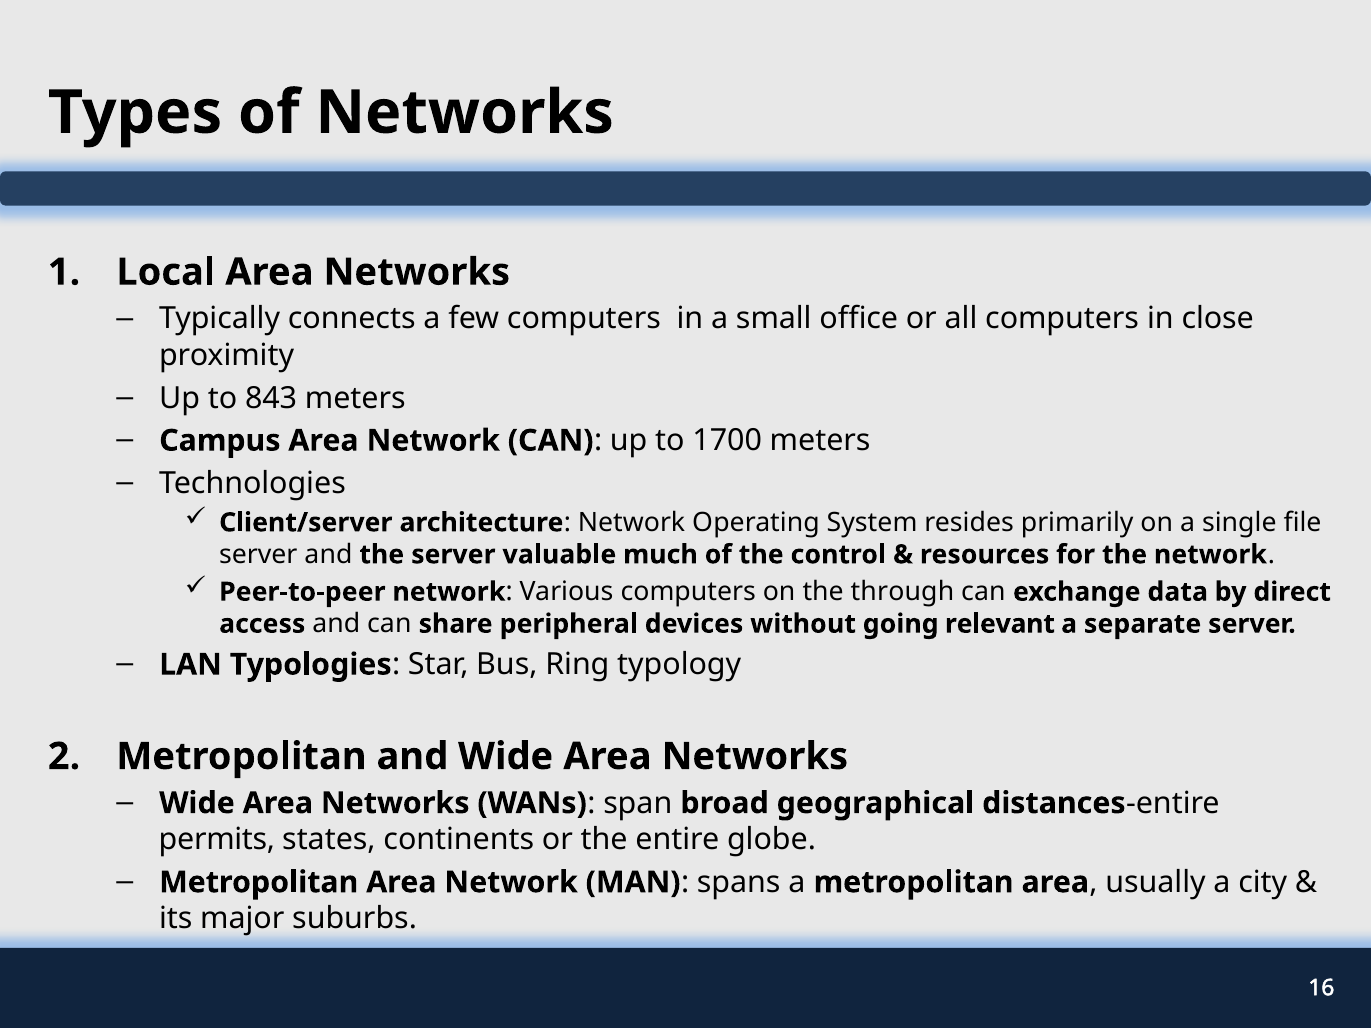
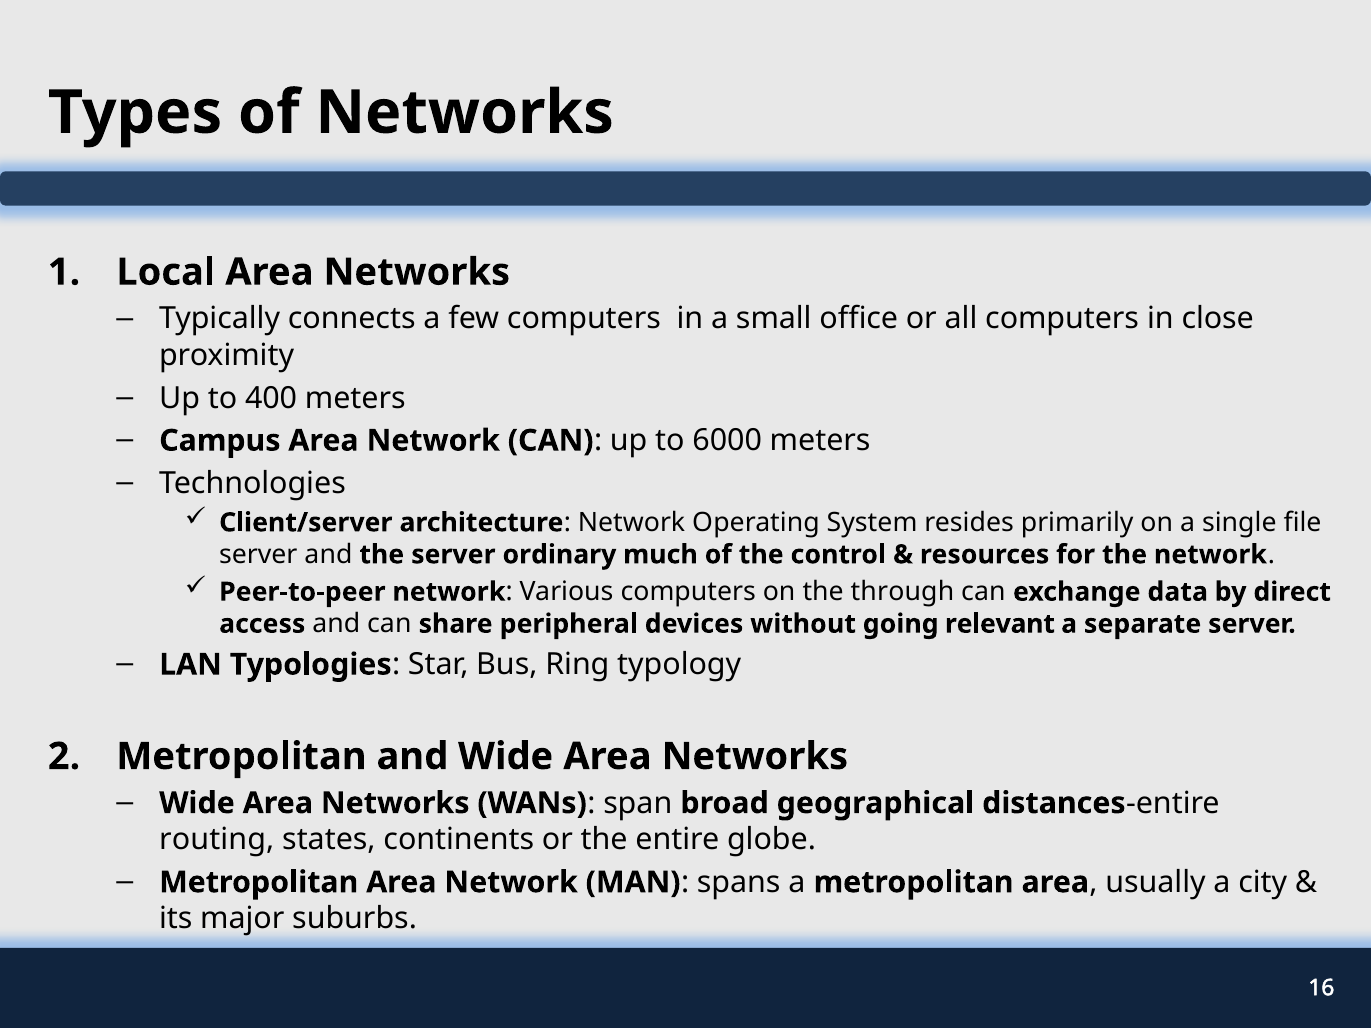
843: 843 -> 400 (271, 398)
1700: 1700 -> 6000 (727, 441)
valuable: valuable -> ordinary (559, 555)
permits: permits -> routing (217, 840)
